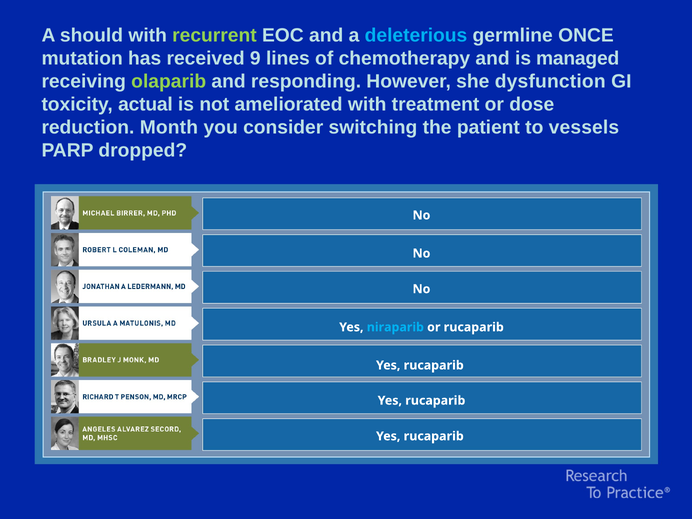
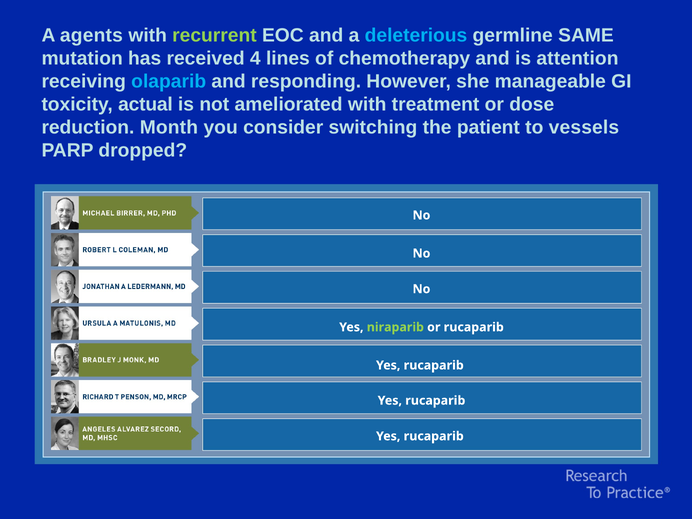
should: should -> agents (91, 35)
ONCE: ONCE -> SAME (586, 35)
9: 9 -> 4 (255, 58)
managed: managed -> attention (577, 58)
olaparib colour: light green -> light blue (169, 81)
dysfunction: dysfunction -> manageable (550, 81)
niraparib colour: light blue -> light green (395, 327)
